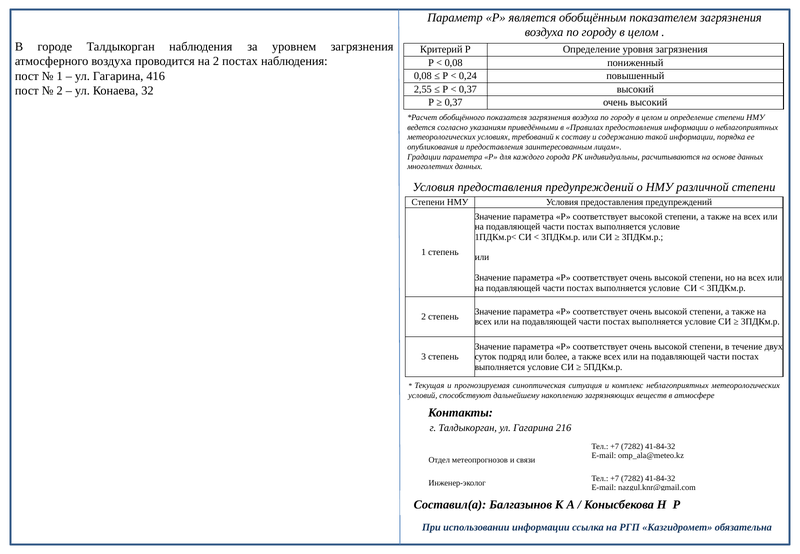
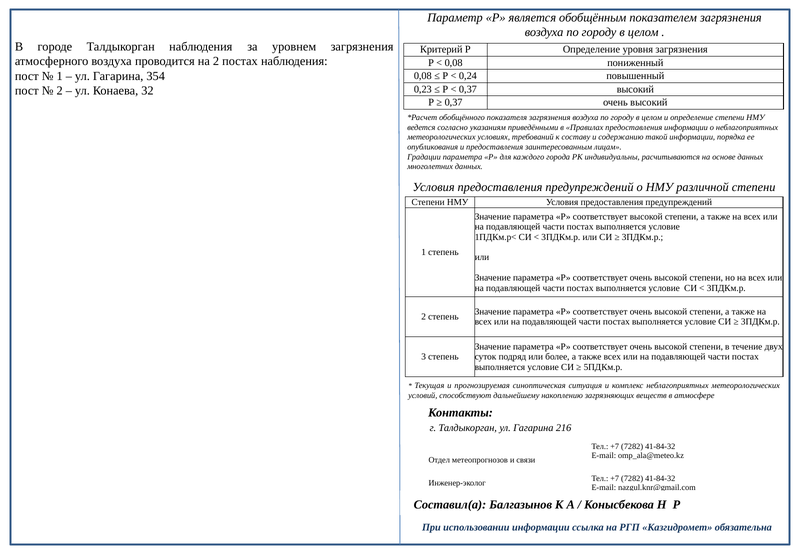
416: 416 -> 354 (156, 76)
2,55: 2,55 -> 0,23 (423, 89)
